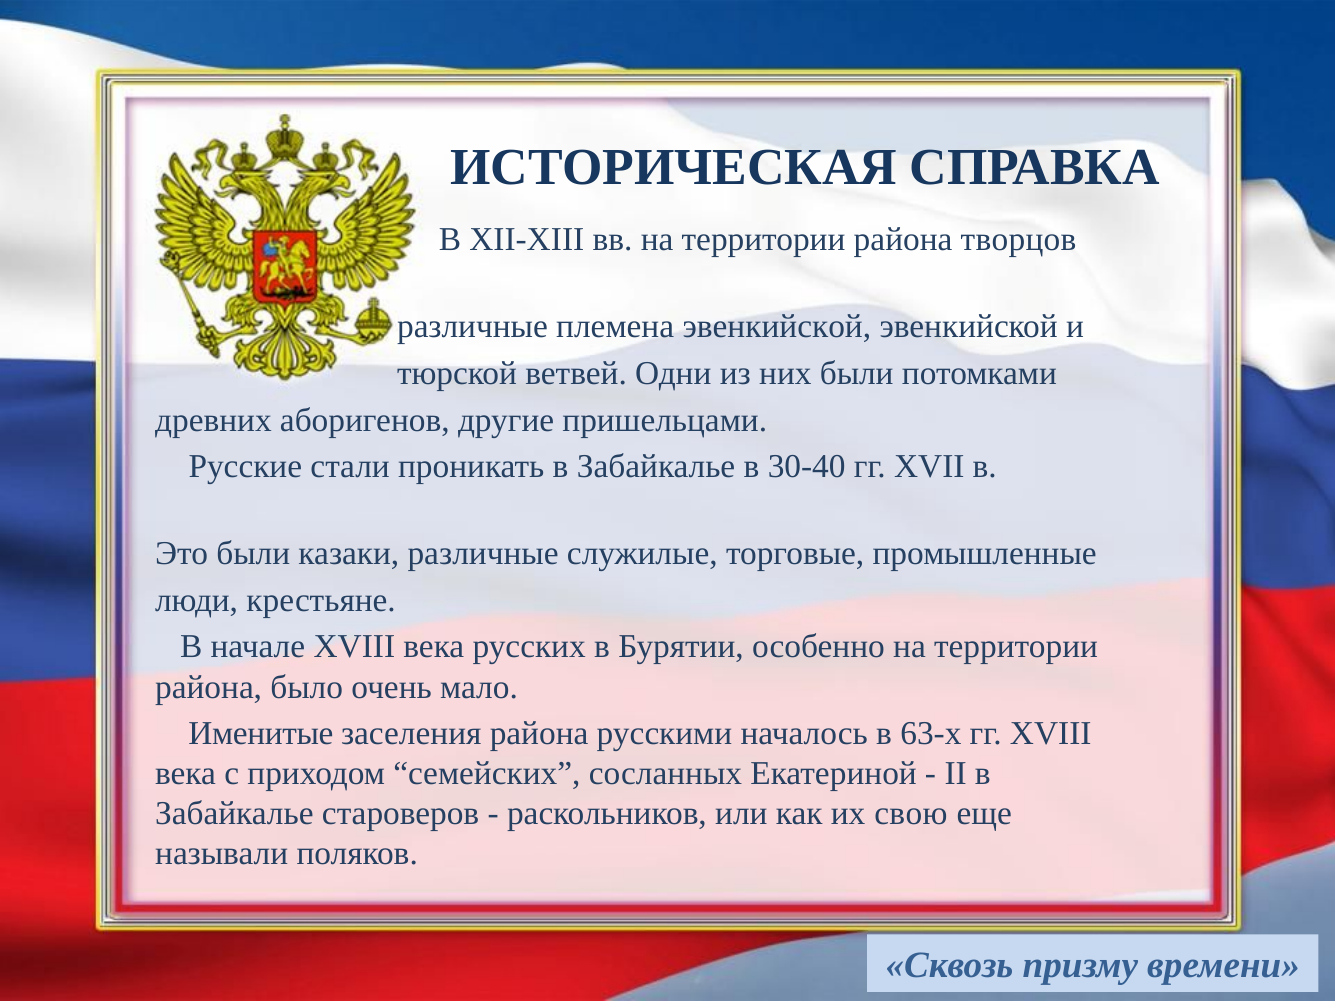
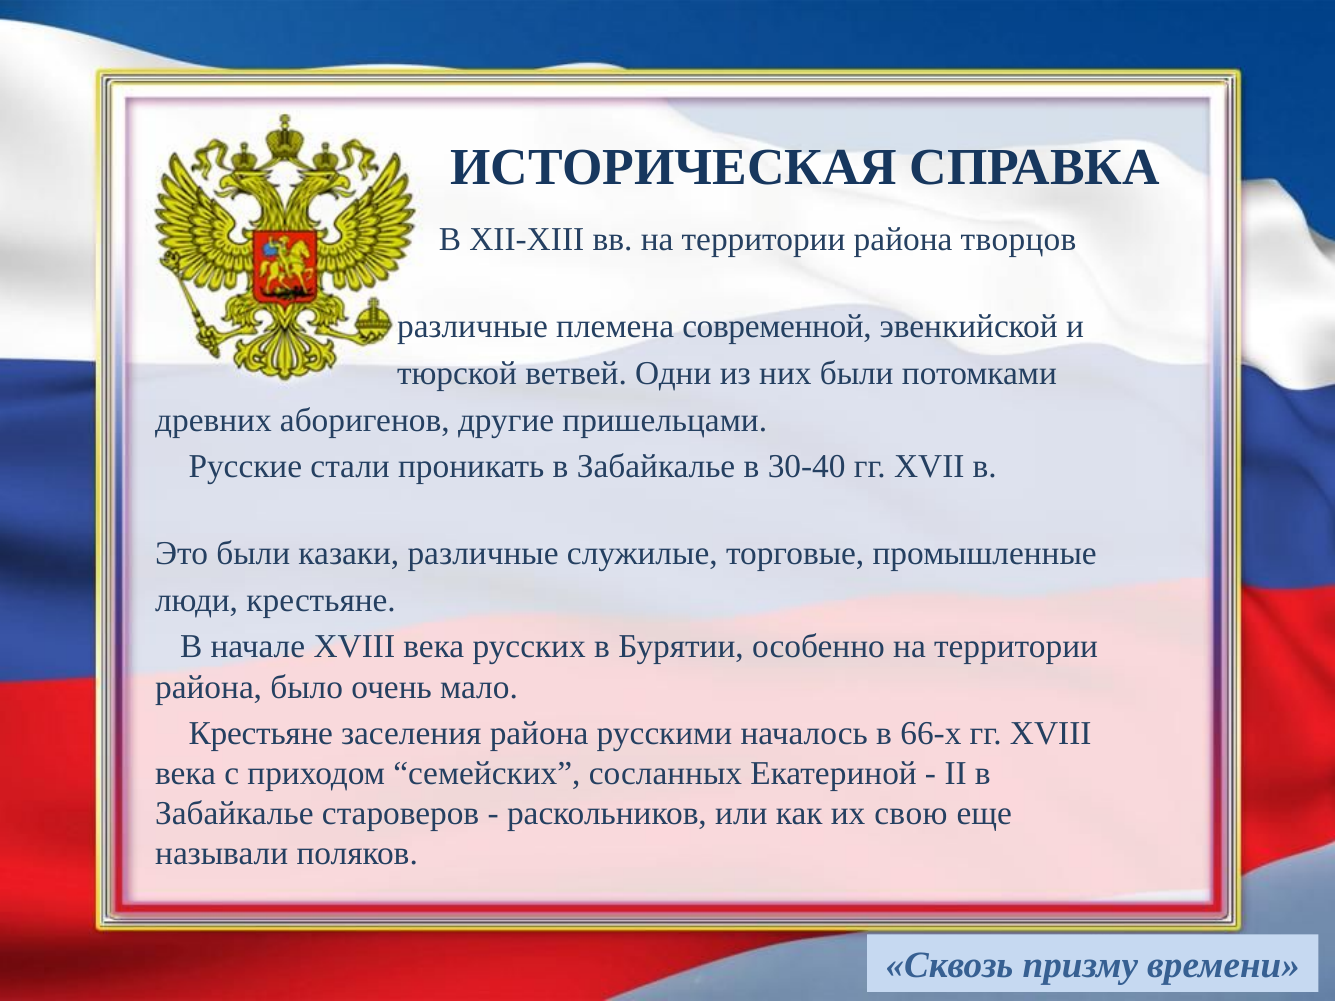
племена эвенкийской: эвенкийской -> современной (777, 327)
Именитые: Именитые -> Крестьяне (261, 734)
63-х: 63-х -> 66-х (931, 734)
